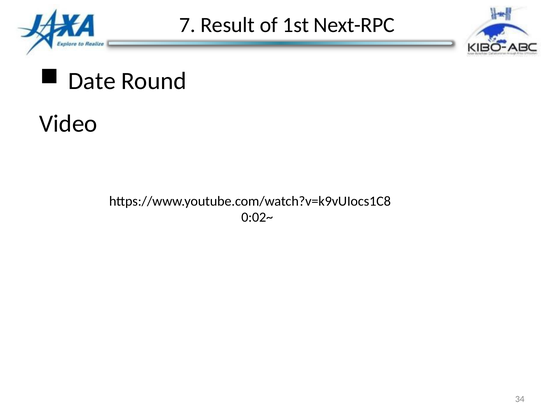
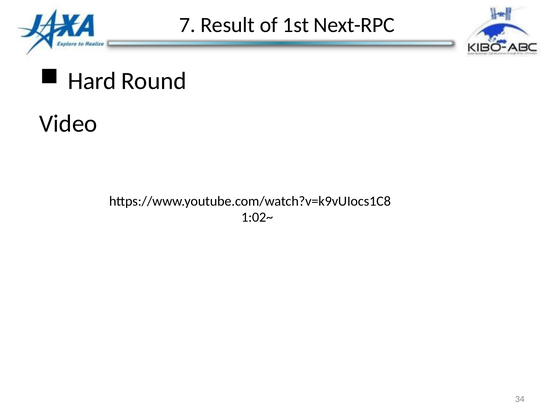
Date: Date -> Hard (92, 81)
0:02~: 0:02~ -> 1:02~ (257, 217)
